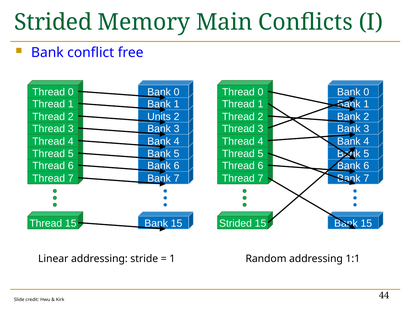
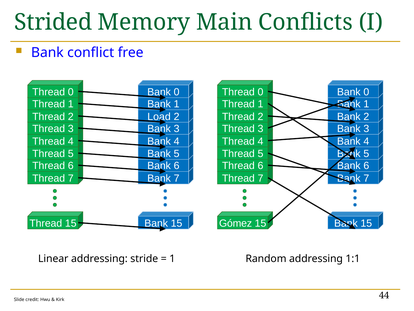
Units: Units -> Load (159, 116)
Strided: Strided -> Gómez (236, 223)
